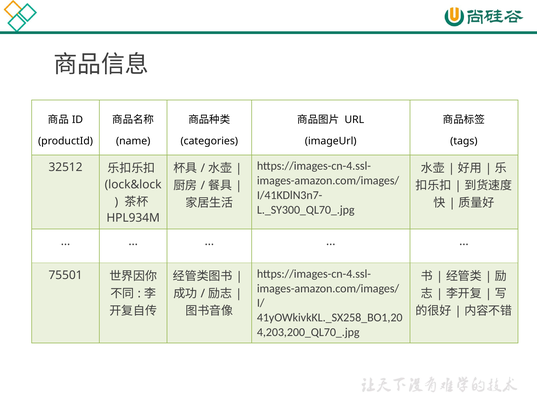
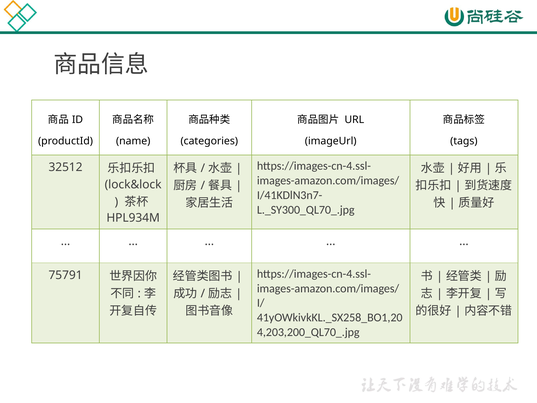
75501: 75501 -> 75791 (66, 275)
